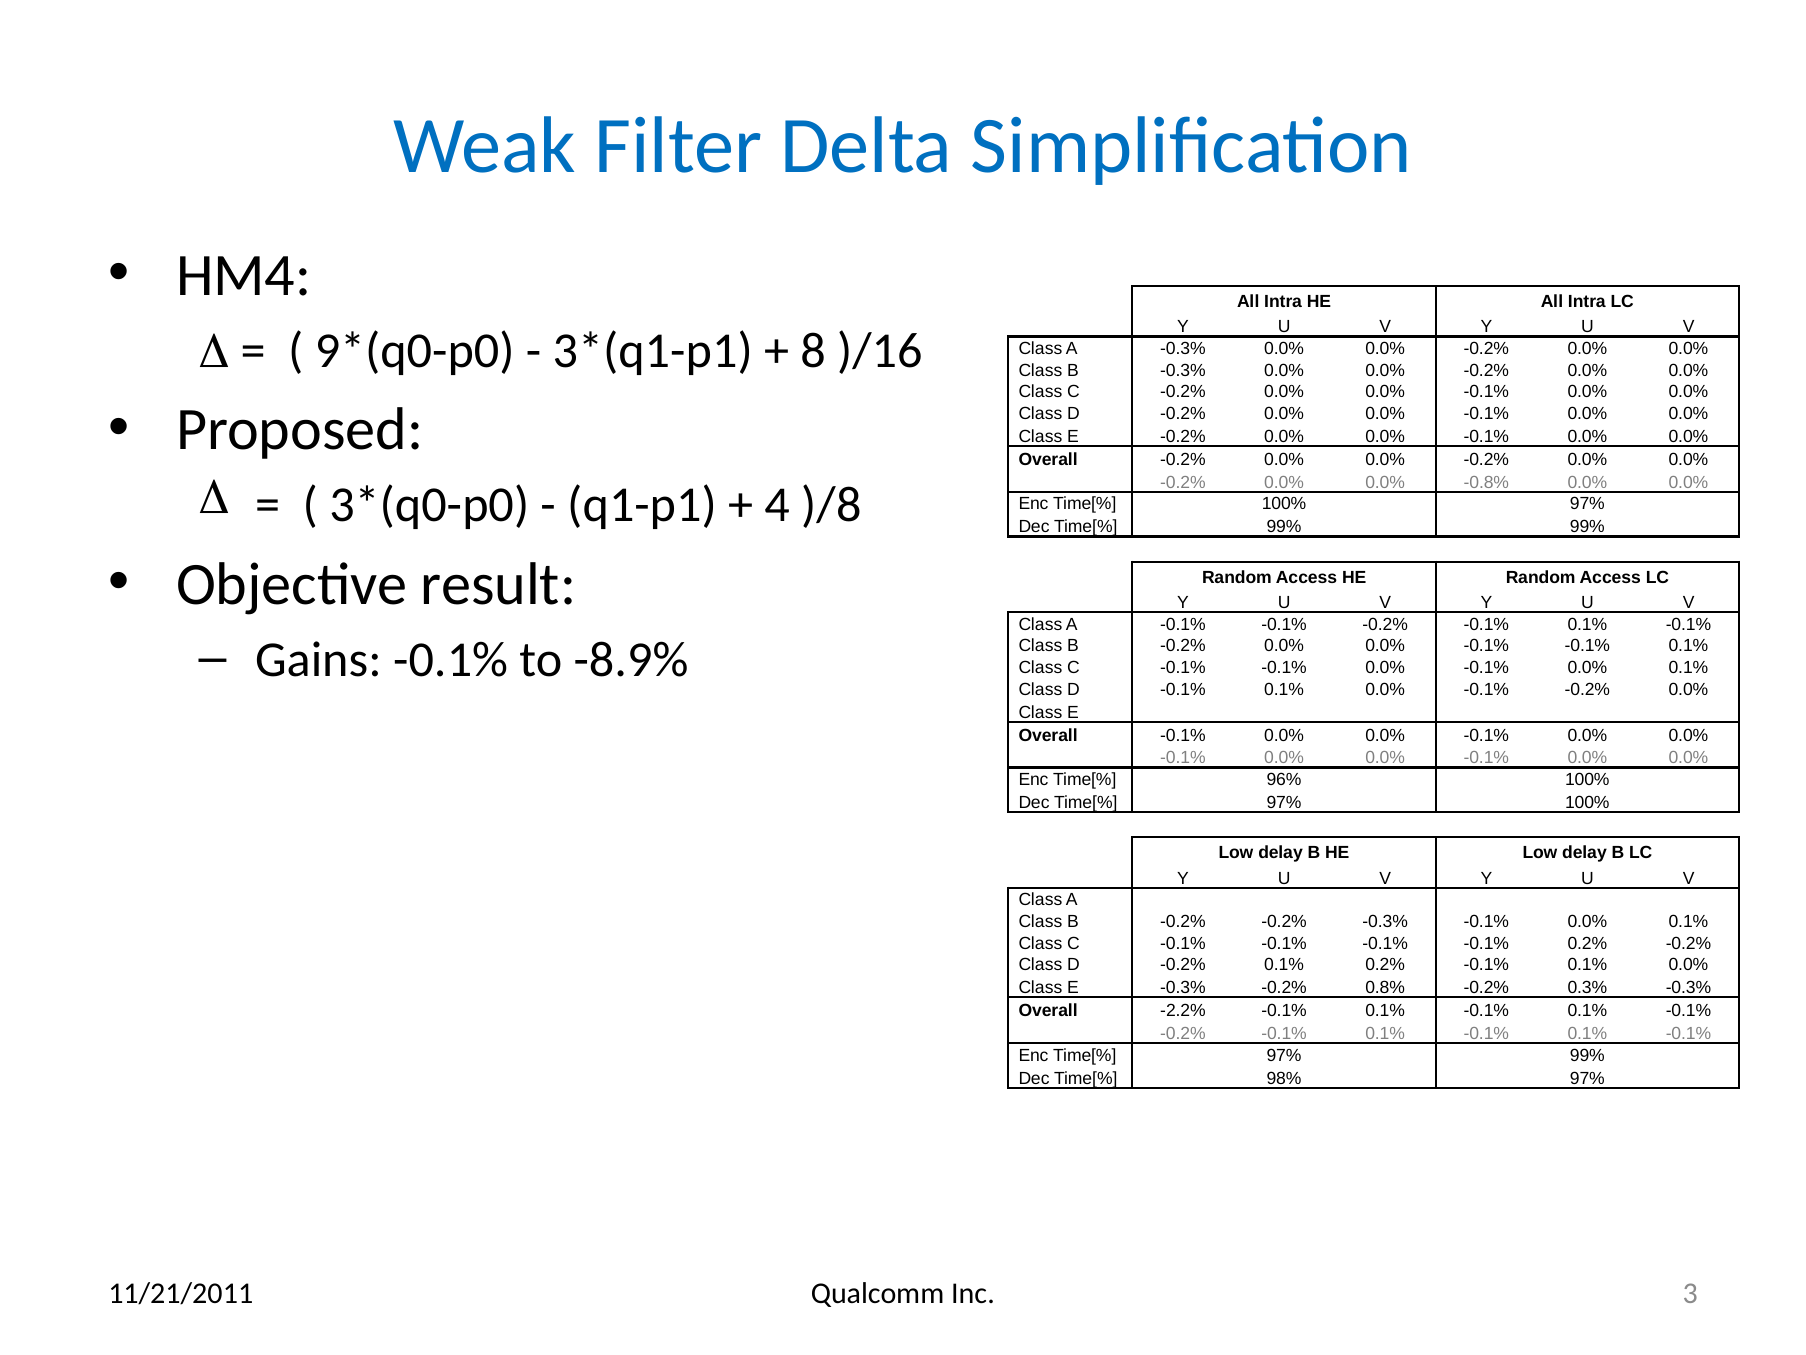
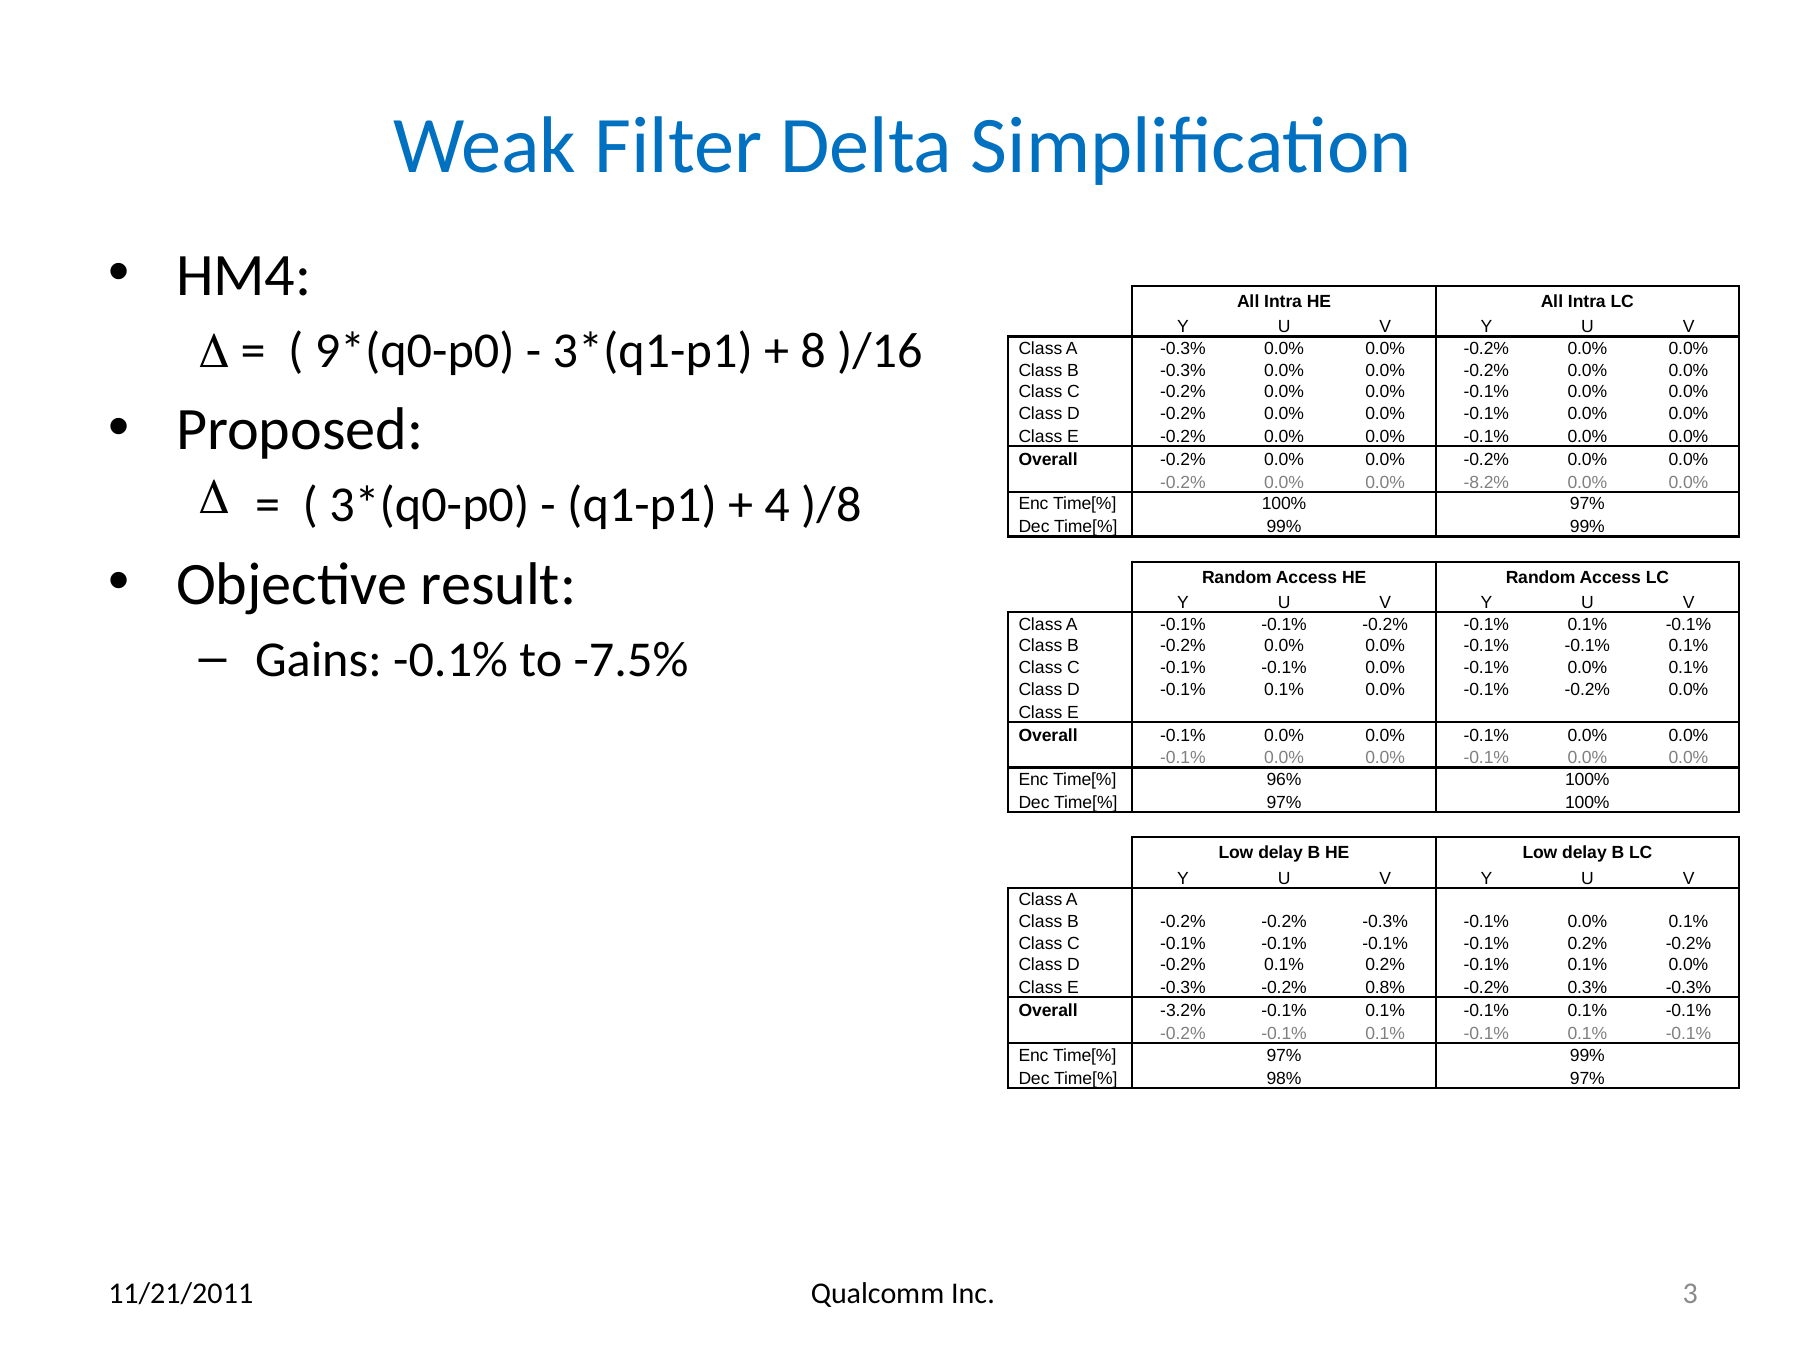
-0.8%: -0.8% -> -8.2% (1486, 482)
-8.9%: -8.9% -> -7.5% (631, 660)
-2.2%: -2.2% -> -3.2% (1183, 1010)
